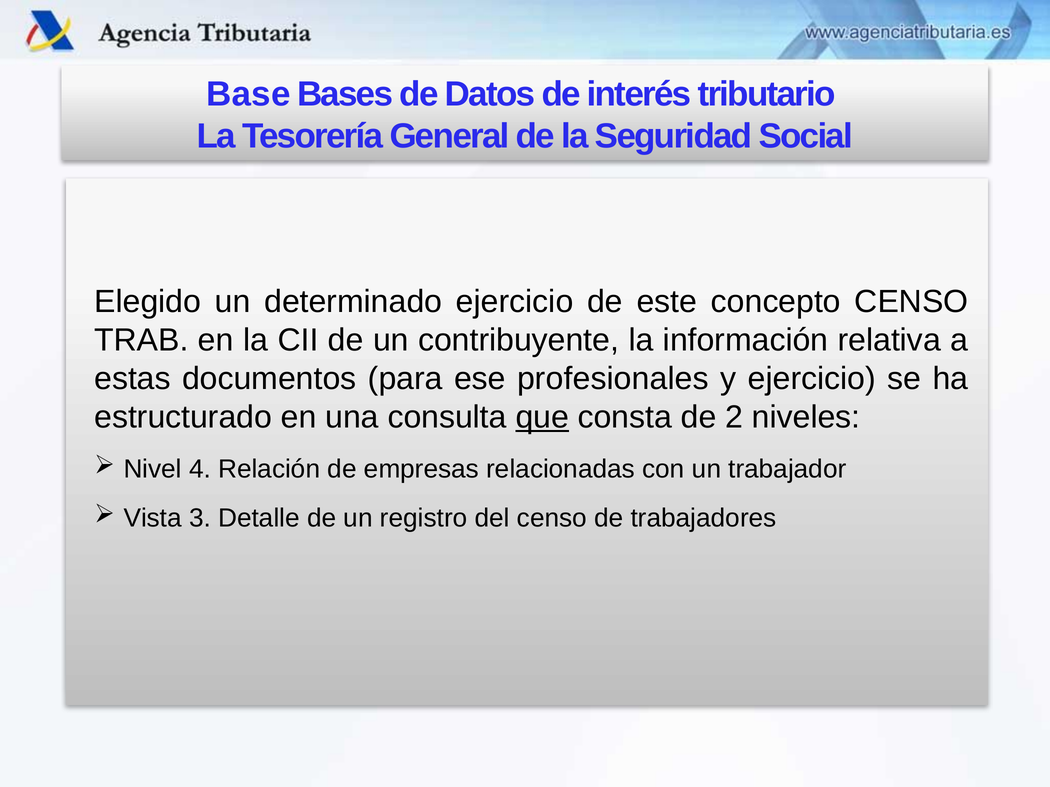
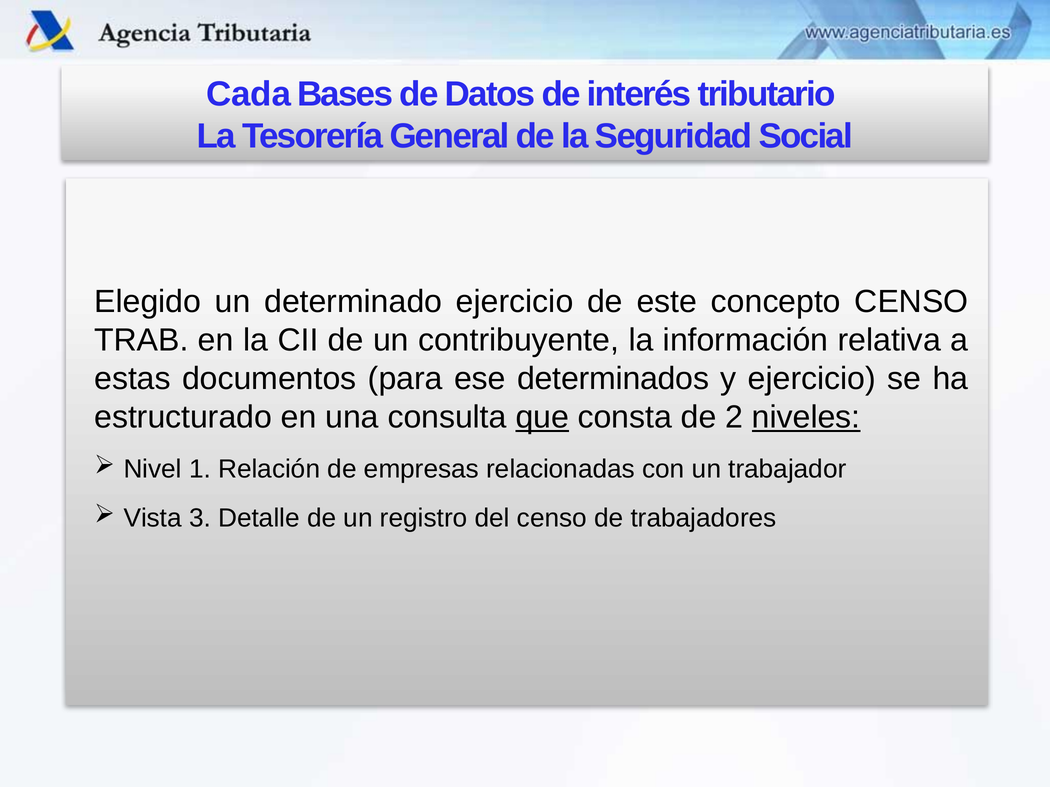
Base: Base -> Cada (249, 94)
profesionales: profesionales -> determinados (613, 379)
niveles underline: none -> present (806, 417)
4: 4 -> 1 (200, 470)
